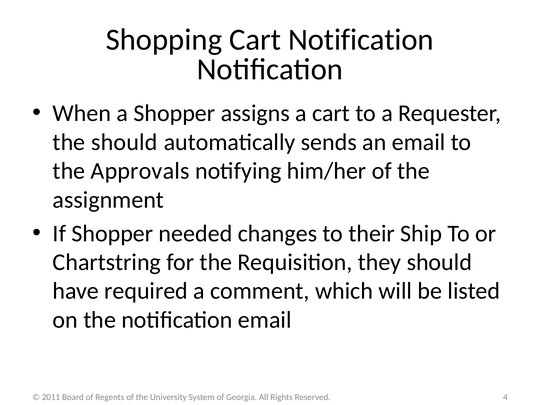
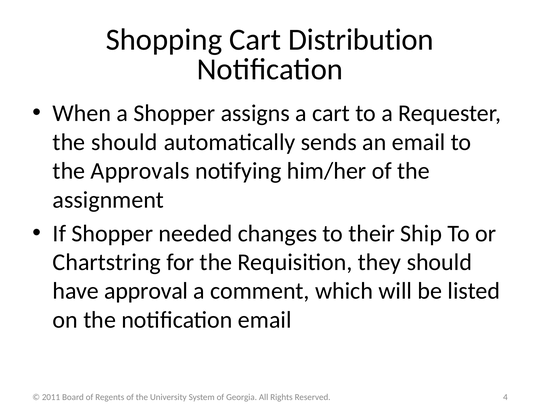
Cart Notification: Notification -> Distribution (361, 40)
required: required -> approval (146, 291)
